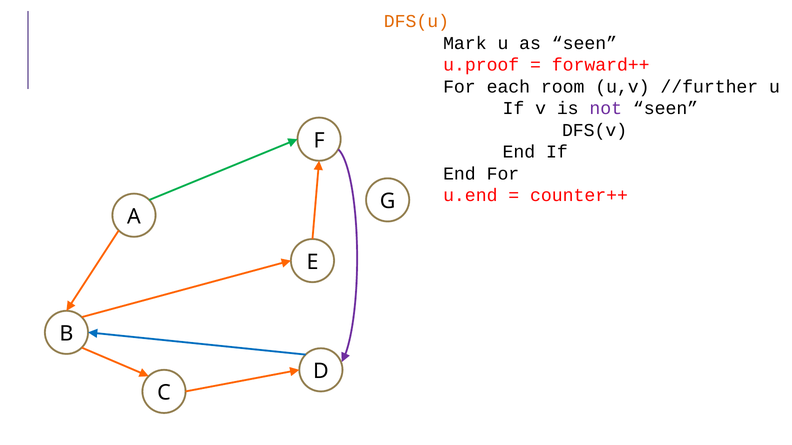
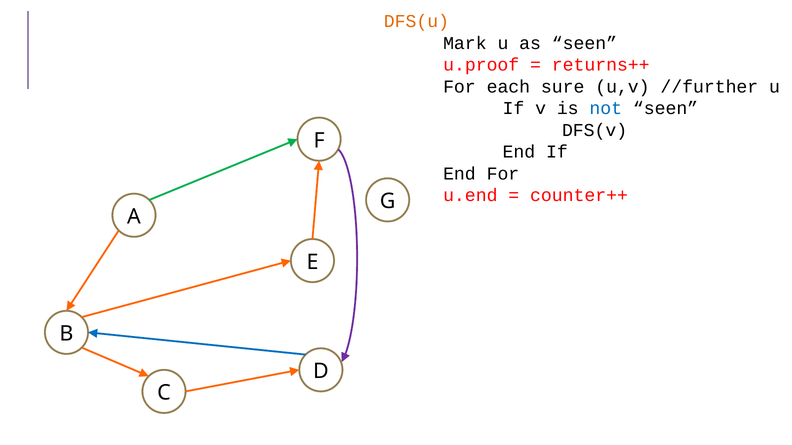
forward++: forward++ -> returns++ (601, 65)
room: room -> sure (563, 87)
not colour: purple -> blue (606, 109)
